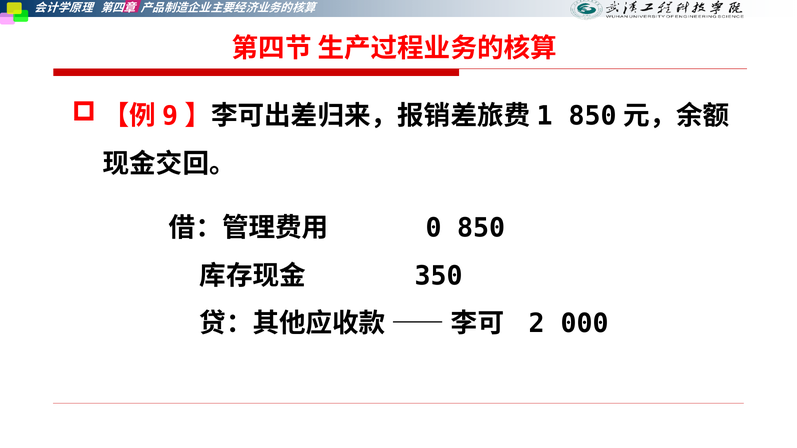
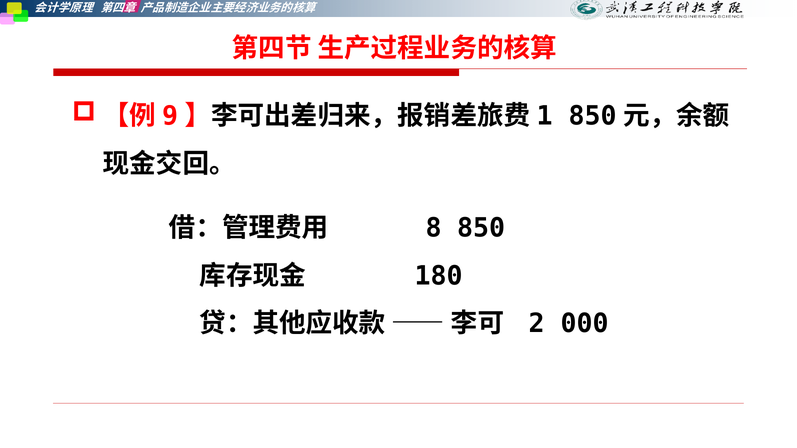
0: 0 -> 8 (434, 228)
350: 350 -> 180 (439, 276)
